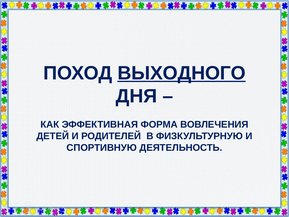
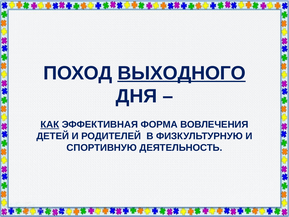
КАК underline: none -> present (50, 124)
